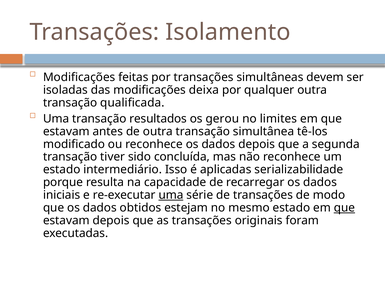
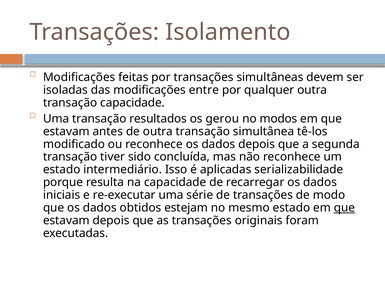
deixa: deixa -> entre (204, 90)
transação qualificada: qualificada -> capacidade (132, 103)
limites: limites -> modos (279, 119)
uma underline: present -> none (171, 195)
